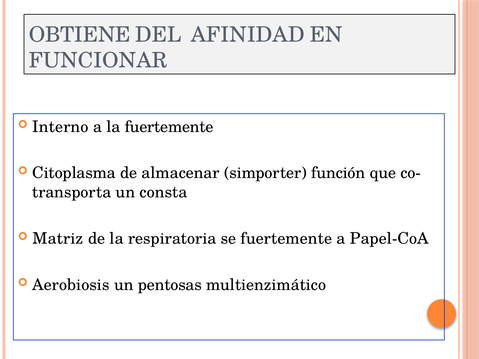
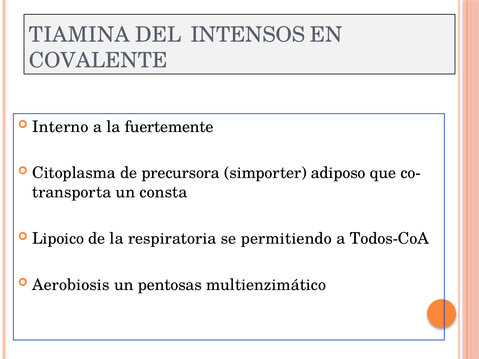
OBTIENE: OBTIENE -> TIAMINA (79, 35)
AFINIDAD: AFINIDAD -> INTENSOS (248, 35)
FUNCIONAR: FUNCIONAR -> COVALENTE (98, 61)
almacenar: almacenar -> precursora (181, 173)
función: función -> adiposo (338, 173)
Matriz: Matriz -> Lipoico (58, 239)
se fuertemente: fuertemente -> permitiendo (286, 239)
Papel-CoA: Papel-CoA -> Todos-CoA (389, 239)
